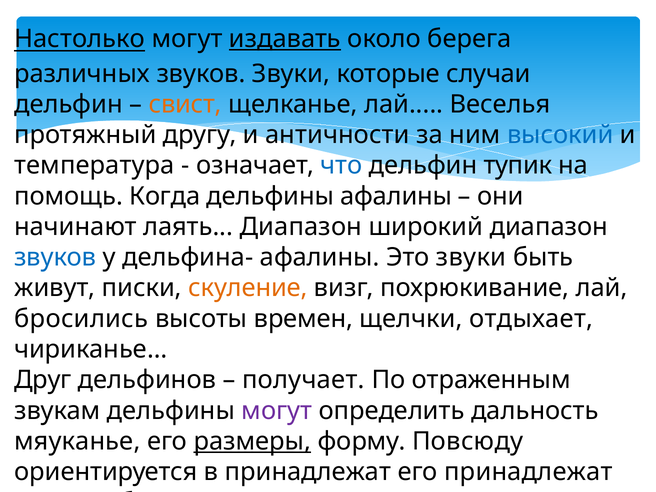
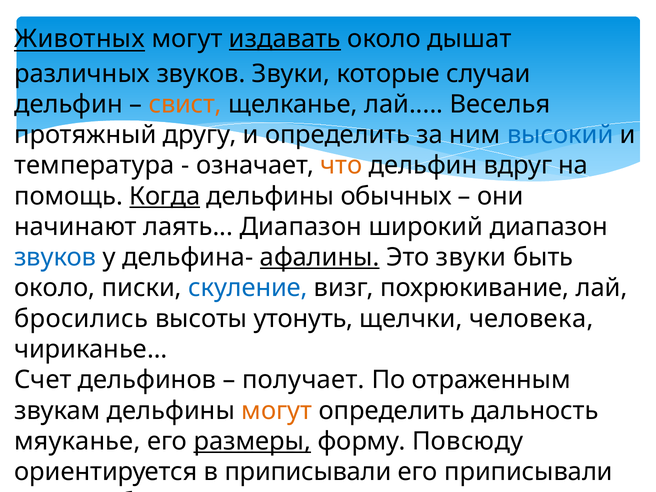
Настолько: Настолько -> Животных (80, 39)
берега: берега -> дышат (469, 39)
и античности: античности -> определить (338, 135)
что colour: blue -> orange (341, 166)
тупик: тупик -> вдруг (518, 166)
Когда underline: none -> present (165, 196)
дельфины афалины: афалины -> обычных (396, 196)
афалины underline: none -> present (320, 257)
живут: живут -> около (55, 288)
скуление colour: orange -> blue (248, 288)
времен: времен -> утонуть (303, 319)
отдыхает: отдыхает -> человека (531, 319)
Друг: Друг -> Счет (43, 380)
могут colour: purple -> orange (277, 411)
в принадлежат: принадлежат -> приписывали (308, 472)
его принадлежат: принадлежат -> приписывали (529, 472)
